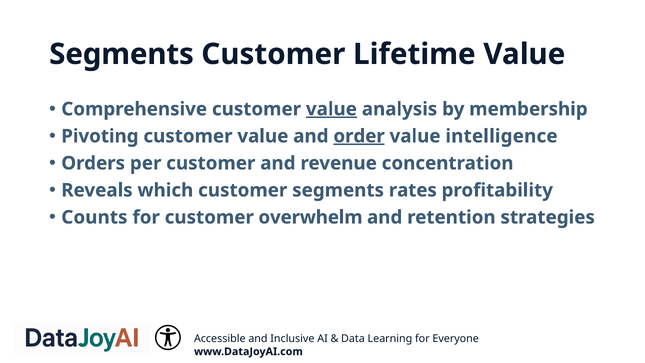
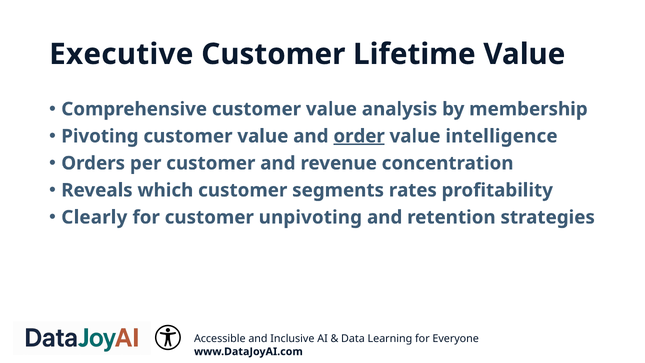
Segments: Segments -> Executive (121, 54)
value underline: present -> none (331, 109)
Counts: Counts -> Clearly (94, 217)
overwhelm: overwhelm -> unpivoting (310, 217)
